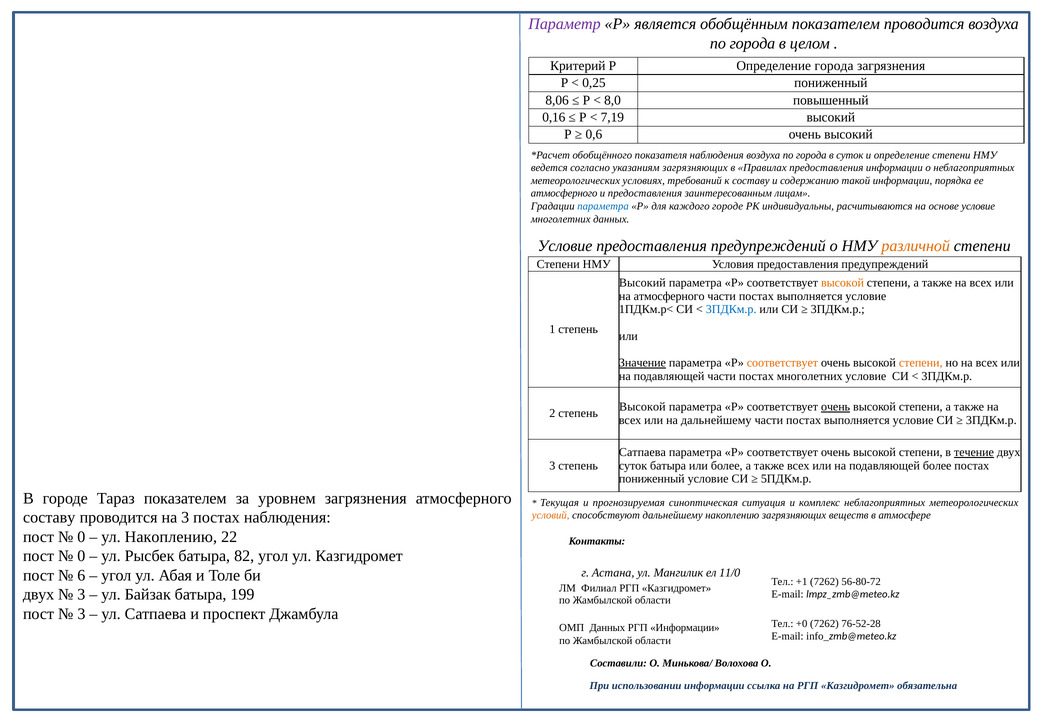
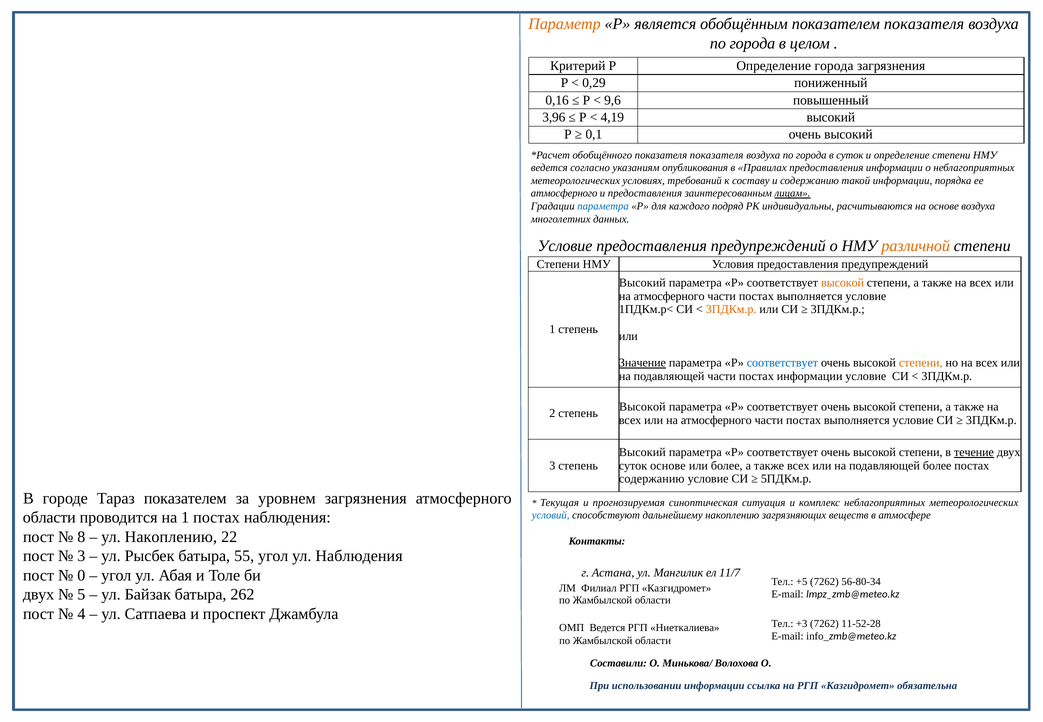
Параметр colour: purple -> orange (564, 24)
показателем проводится: проводится -> показателя (924, 24)
0,25: 0,25 -> 0,29 (594, 83)
8,06: 8,06 -> 0,16 (557, 100)
8,0: 8,0 -> 9,6 (613, 100)
0,16: 0,16 -> 3,96 (554, 117)
7,19: 7,19 -> 4,19 (612, 117)
0,6: 0,6 -> 0,1 (594, 135)
показателя наблюдения: наблюдения -> показателя (717, 155)
указаниям загрязняющих: загрязняющих -> опубликования (695, 168)
лицам underline: none -> present (792, 193)
каждого городе: городе -> подряд (728, 206)
основе условие: условие -> воздуха (978, 206)
3ПДКм.р colour: blue -> orange (731, 309)
соответствует colour: orange -> blue (782, 363)
постах многолетних: многолетних -> информации (810, 376)
очень underline: present -> none (836, 407)
дальнейшему: дальнейшему -> атмосферного (716, 420)
Сатпаева: Сатпаева -> Высокий (642, 452)
суток батыра: батыра -> основе (668, 466)
пониженный: пониженный -> содержанию (652, 479)
составу: составу -> области (49, 518)
на 3: 3 -> 1 (185, 518)
условий colour: orange -> blue (551, 515)
0: 0 -> 8 (81, 537)
0: 0 -> 3 (81, 556)
82: 82 -> 55 (244, 556)
ул Казгидромет: Казгидромет -> Наблюдения (359, 556)
11/0: 11/0 -> 11/7 (730, 573)
6: 6 -> 0 (81, 575)
+1: +1 -> +5 (802, 582)
56-80-72: 56-80-72 -> 56-80-34 (861, 582)
3: 3 -> 5 (81, 595)
199: 199 -> 262 (242, 595)
3: 3 -> 4 (81, 614)
+0: +0 -> +3 (802, 624)
76-52-28: 76-52-28 -> 11-52-28 (861, 624)
ОМП Данных: Данных -> Ведется (607, 628)
РГП Информации: Информации -> Ниеткалиева (685, 628)
